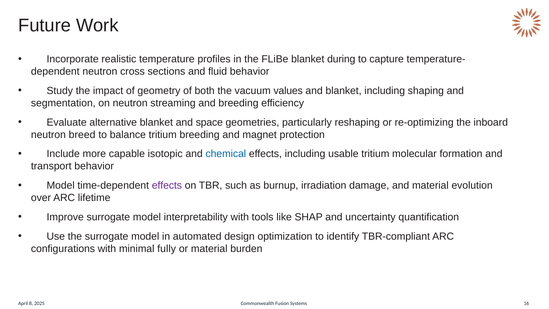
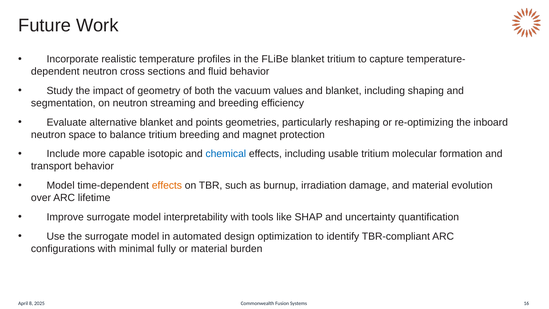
blanket during: during -> tritium (341, 59)
space: space -> points (209, 122)
breed: breed -> space (82, 135)
effects colour: purple -> orange (167, 185)
